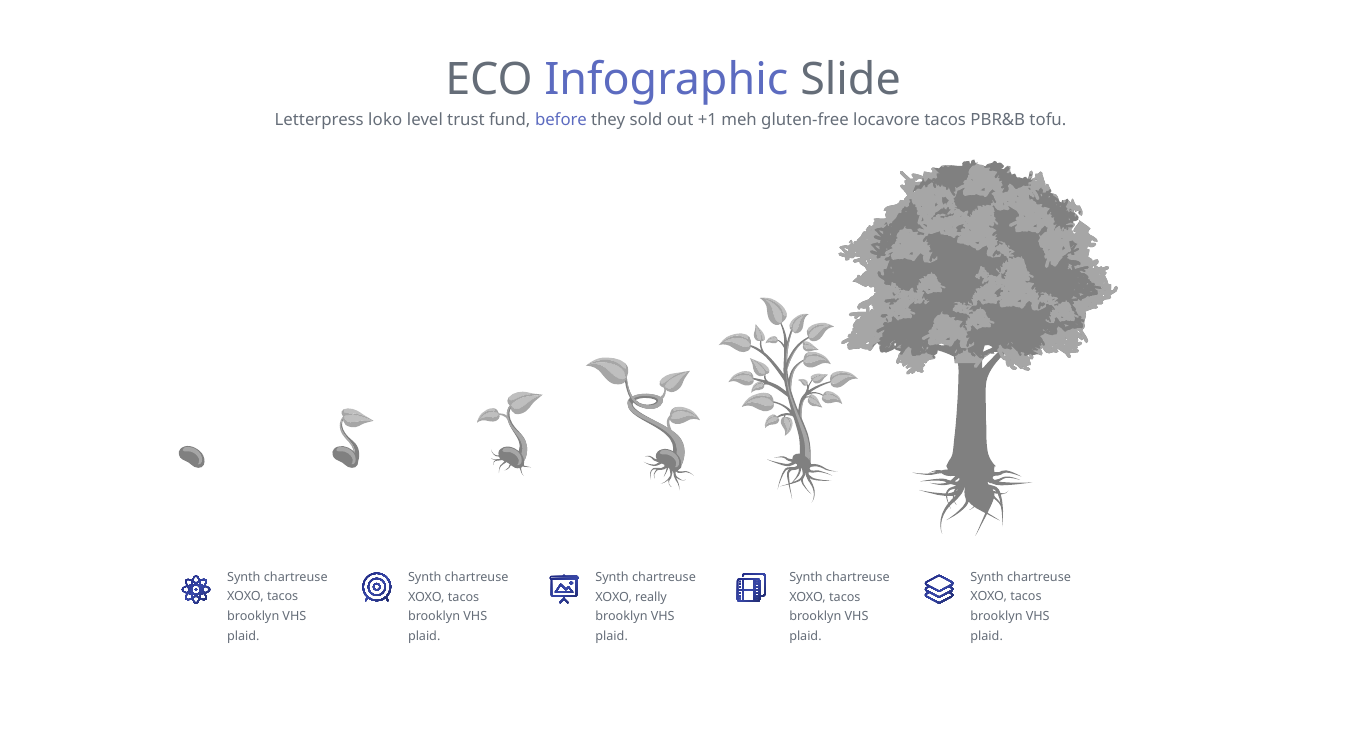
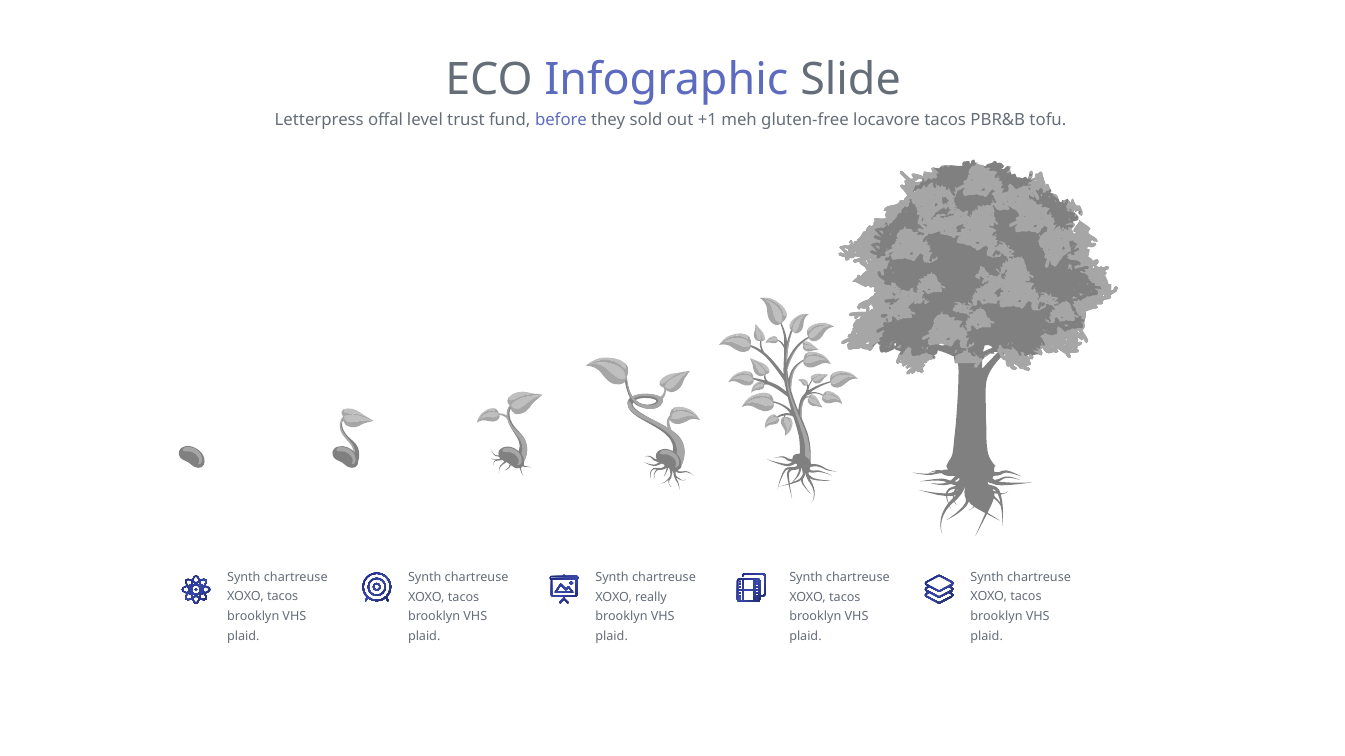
loko: loko -> offal (385, 120)
